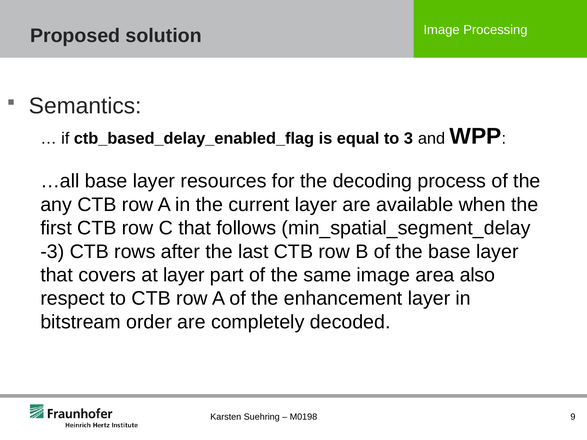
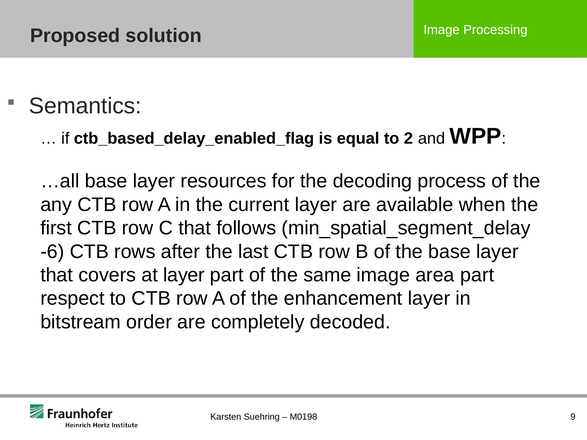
3: 3 -> 2 (408, 139)
-3: -3 -> -6 (52, 252)
area also: also -> part (477, 275)
